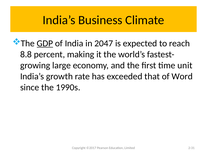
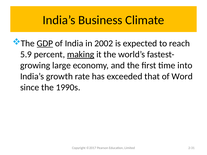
2047: 2047 -> 2002 (104, 43)
8.8: 8.8 -> 5.9 (26, 54)
making underline: none -> present (81, 54)
unit: unit -> into (185, 66)
